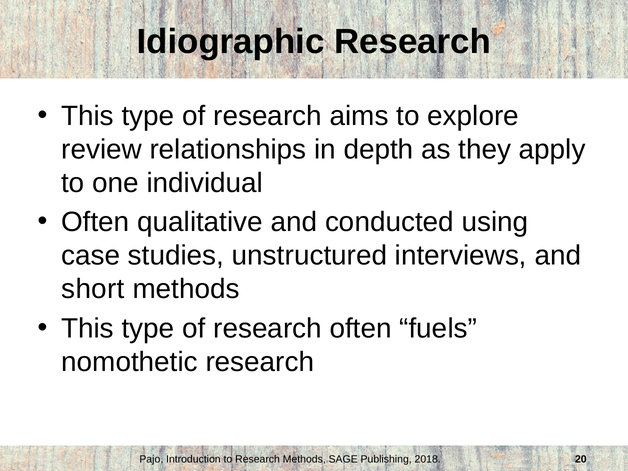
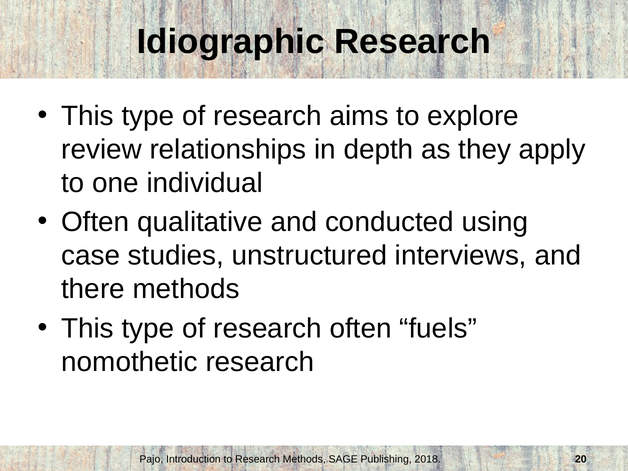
short: short -> there (93, 289)
